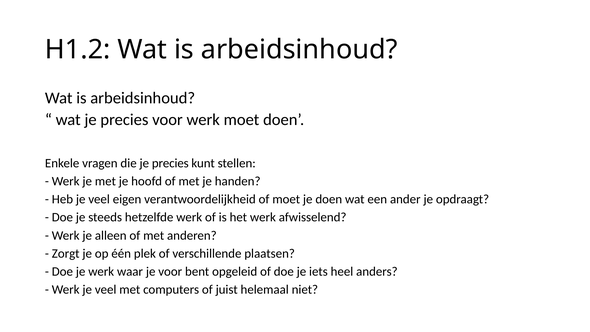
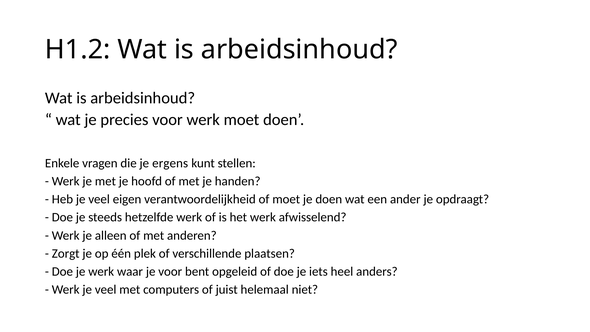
die je precies: precies -> ergens (170, 163)
